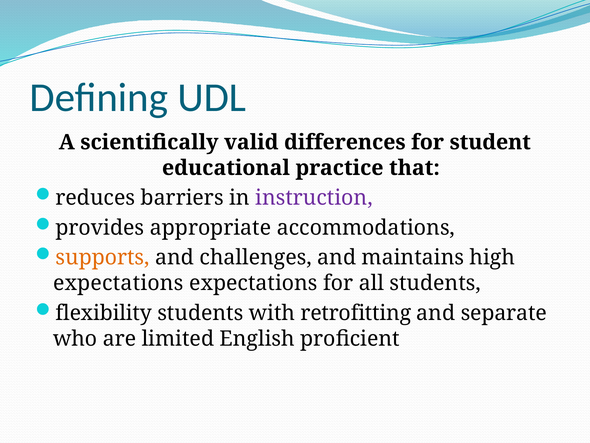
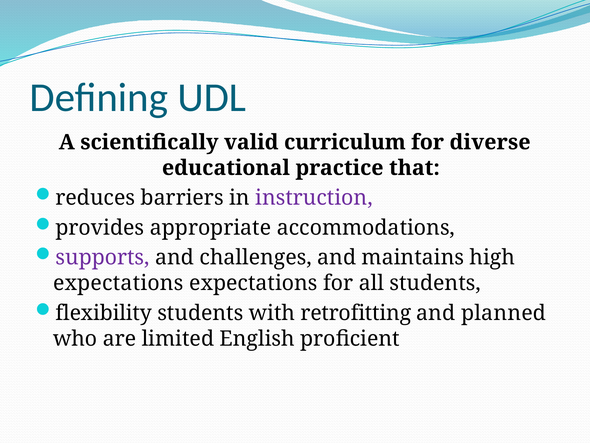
differences: differences -> curriculum (345, 142)
student: student -> diverse (490, 142)
supports colour: orange -> purple (103, 257)
separate: separate -> planned (504, 313)
